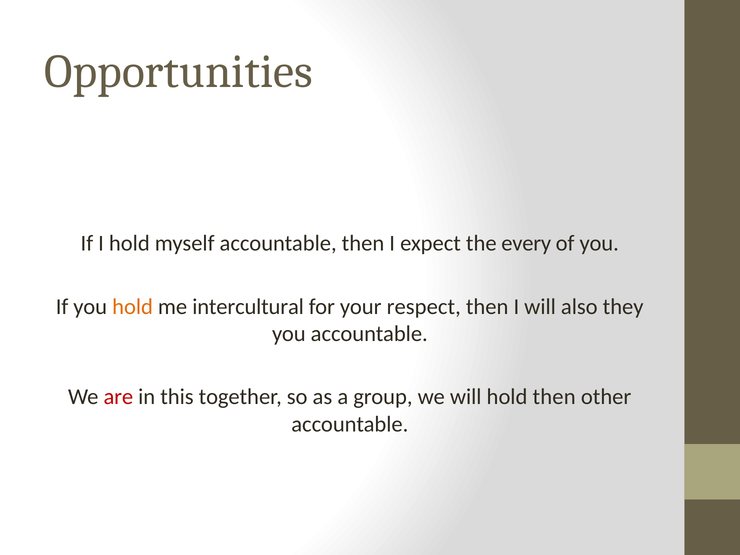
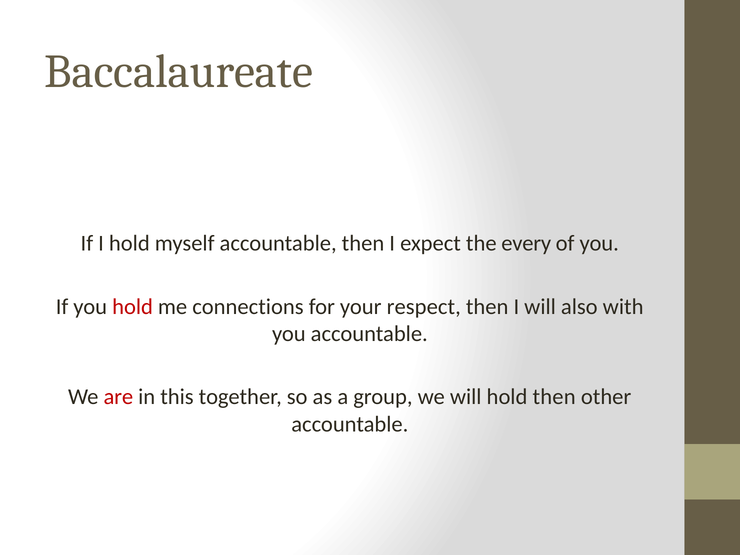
Opportunities: Opportunities -> Baccalaureate (179, 72)
hold colour: orange -> red (133, 307)
intercultural: intercultural -> connections (248, 307)
they: they -> with (623, 307)
